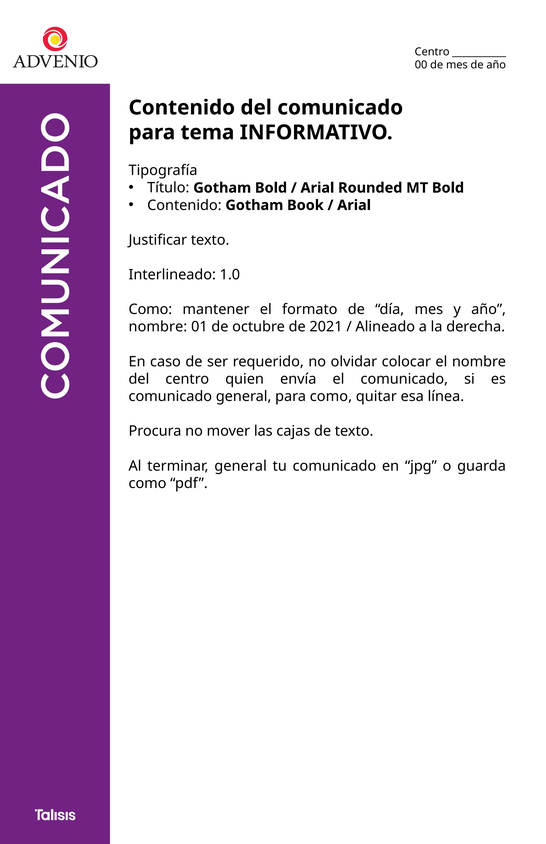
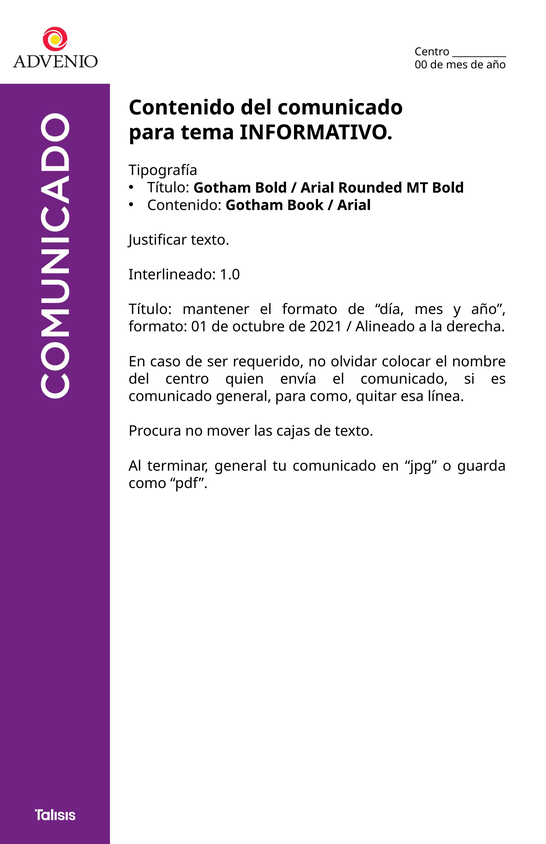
Como: Como -> Título (150, 309)
nombre: nombre -> formato (158, 327)
